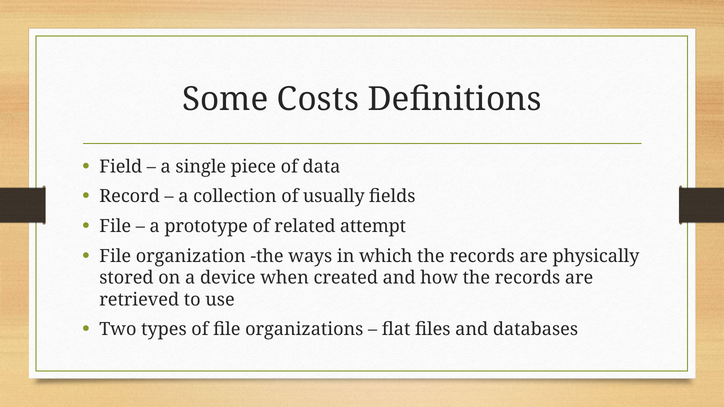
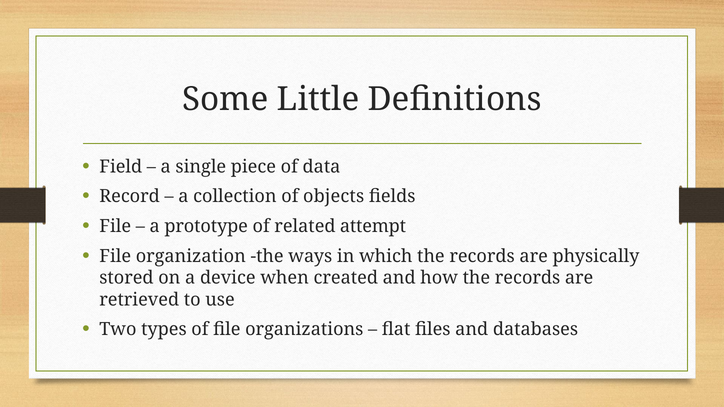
Costs: Costs -> Little (318, 99)
usually: usually -> objects (334, 197)
